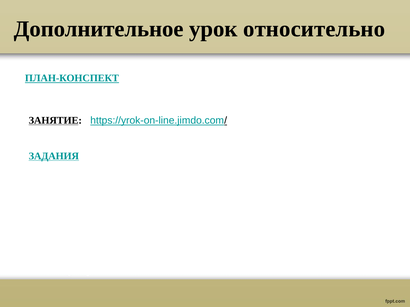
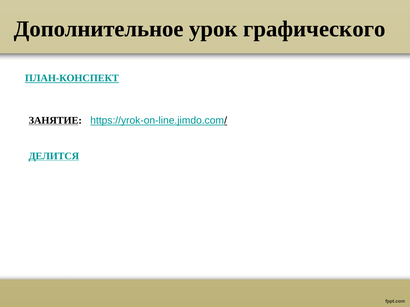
относительно: относительно -> графического (314, 29)
ЗАДАНИЯ: ЗАДАНИЯ -> ДЕЛИТСЯ (54, 156)
